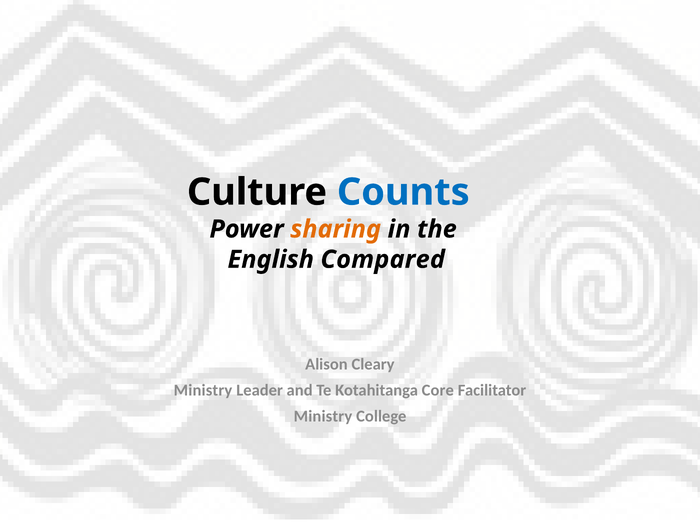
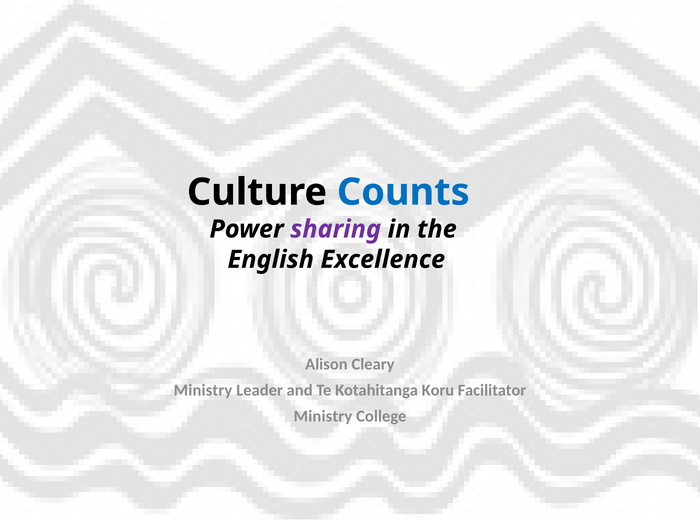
sharing colour: orange -> purple (336, 229)
Compared: Compared -> Excellence (383, 260)
Core: Core -> Koru (438, 390)
